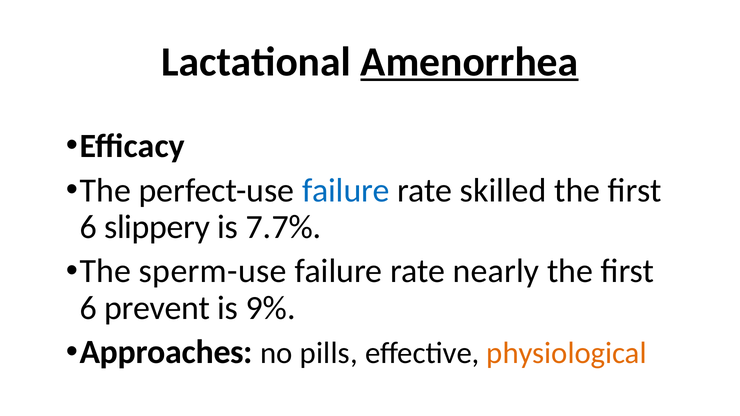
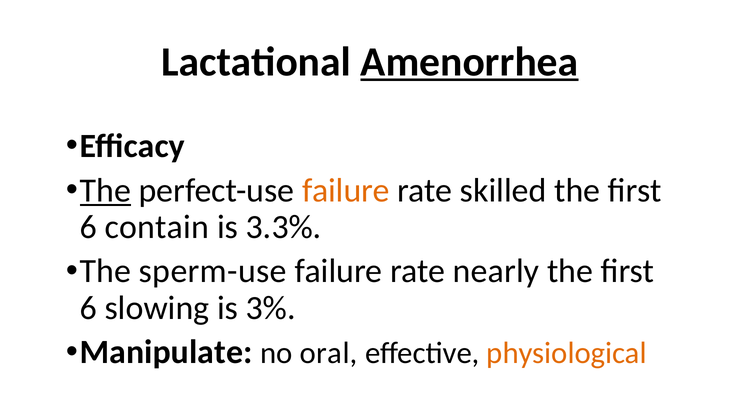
The underline: none -> present (105, 190)
failure colour: blue -> orange (346, 190)
slippery: slippery -> contain (157, 227)
7.7%: 7.7% -> 3.3% (284, 227)
prevent: prevent -> slowing (157, 308)
9%: 9% -> 3% (271, 308)
Approaches: Approaches -> Manipulate (166, 352)
pills: pills -> oral (329, 353)
